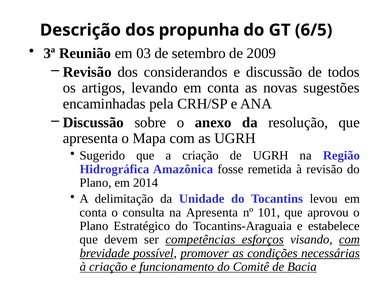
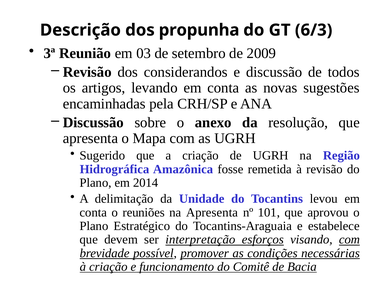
6/5: 6/5 -> 6/3 (314, 30)
consulta: consulta -> reuniões (144, 212)
competências: competências -> interpretação (200, 239)
